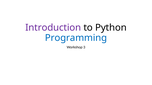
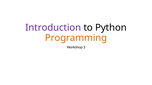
Programming colour: blue -> orange (76, 38)
